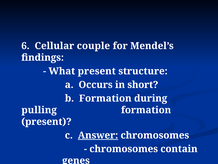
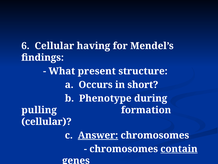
couple: couple -> having (93, 46)
b Formation: Formation -> Phenotype (105, 98)
present: present -> cellular (46, 121)
contain underline: none -> present (179, 148)
